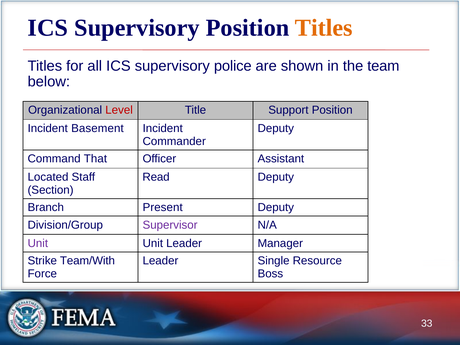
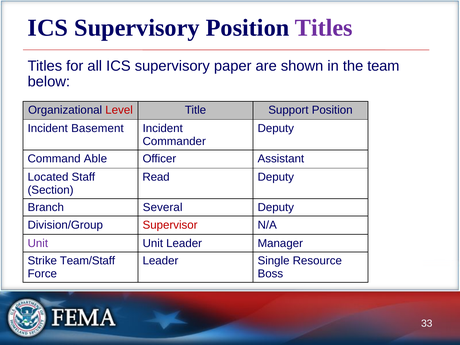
Titles colour: orange -> purple (324, 28)
police: police -> paper (233, 66)
That: That -> Able (95, 159)
Present: Present -> Several (163, 208)
Supervisor colour: purple -> red (170, 225)
Team/With: Team/With -> Team/Staff (87, 261)
